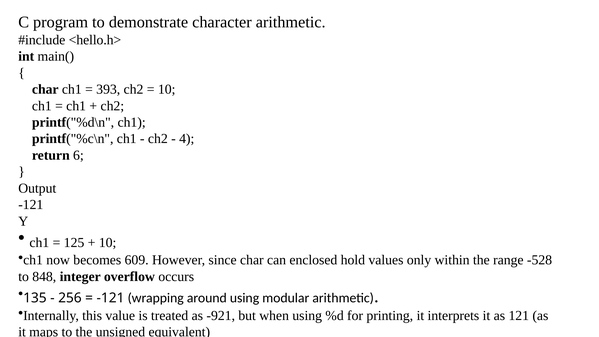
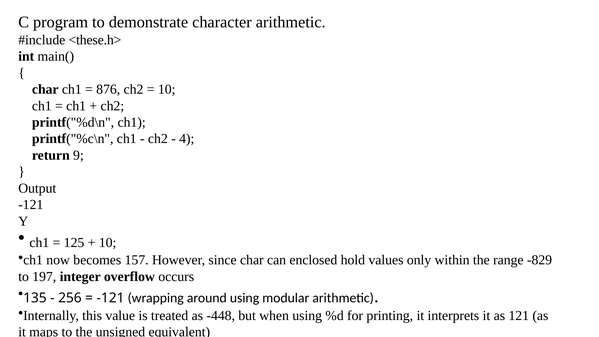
<hello.h>: <hello.h> -> <these.h> (95, 40)
393: 393 -> 876 (108, 89)
6: 6 -> 9 (78, 155)
609: 609 -> 157 (137, 260)
-528: -528 -> -829 (540, 260)
848: 848 -> 197 (44, 276)
-921: -921 -> -448 (221, 315)
